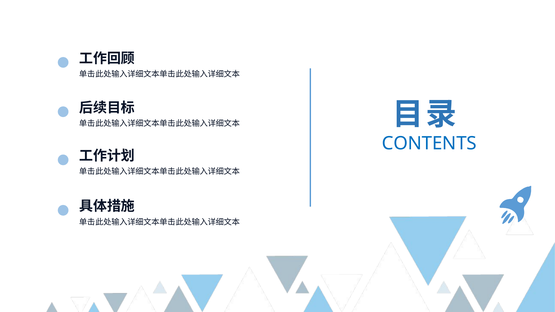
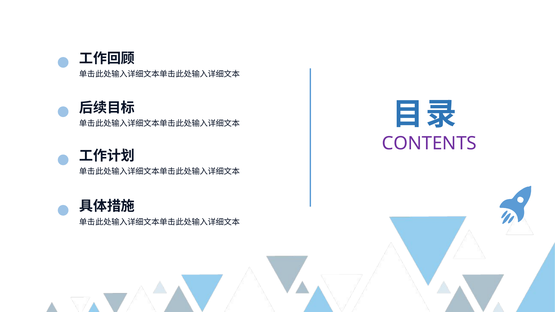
CONTENTS colour: blue -> purple (429, 143)
